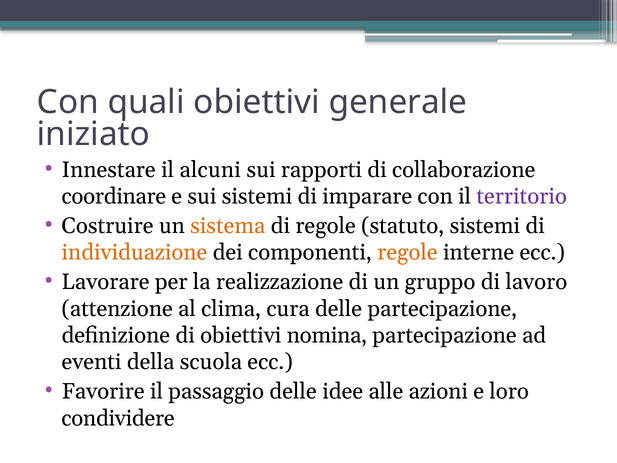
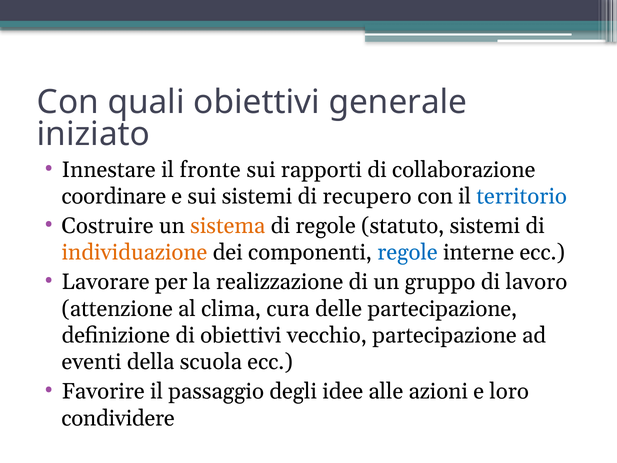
alcuni: alcuni -> fronte (210, 170)
imparare: imparare -> recupero (367, 196)
territorio colour: purple -> blue (522, 196)
regole colour: orange -> blue (408, 252)
nomina: nomina -> vecchio (327, 335)
passaggio delle: delle -> degli (293, 391)
